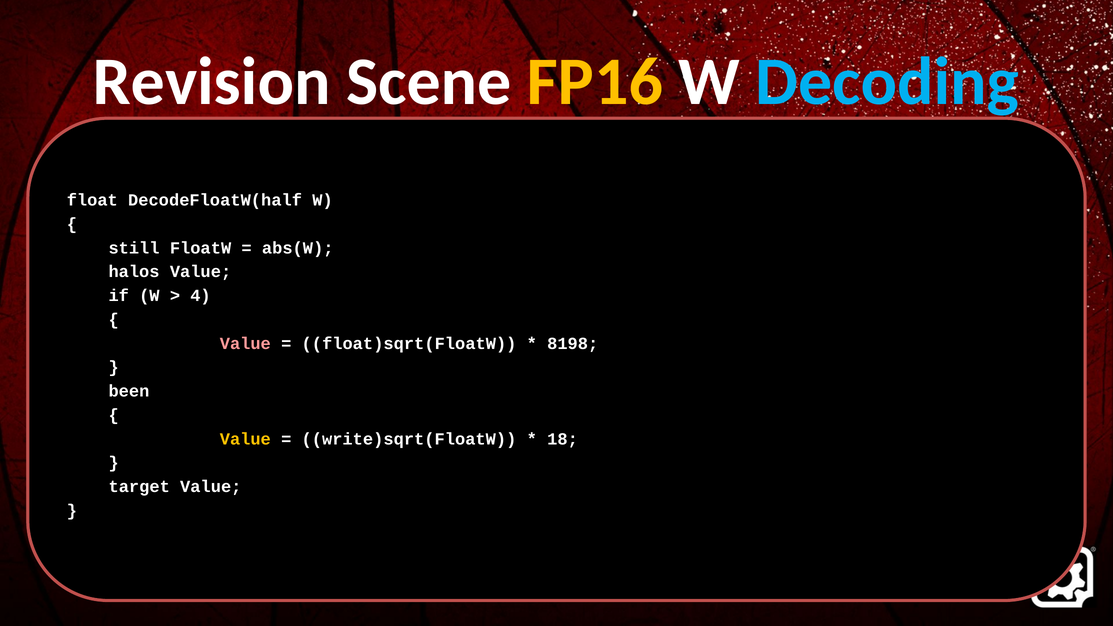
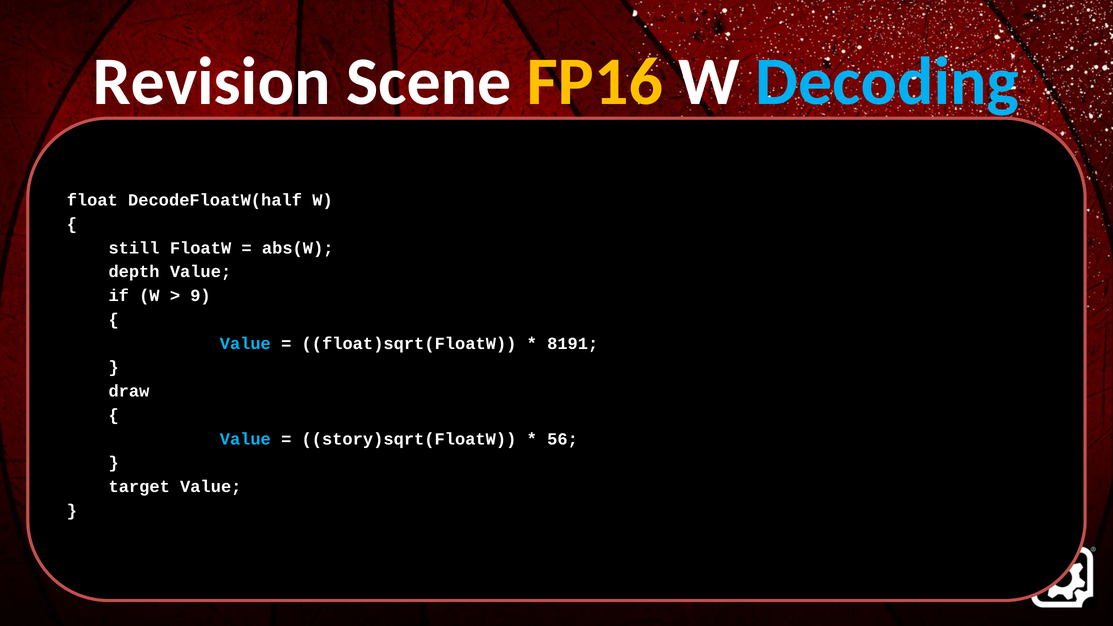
halos: halos -> depth (134, 272)
4: 4 -> 9 (200, 296)
Value colour: pink -> light blue (245, 343)
8198: 8198 -> 8191 (573, 343)
been: been -> draw (129, 391)
Value colour: yellow -> light blue (245, 439)
write)sqrt(FloatW: write)sqrt(FloatW -> story)sqrt(FloatW (409, 439)
18: 18 -> 56 (563, 439)
